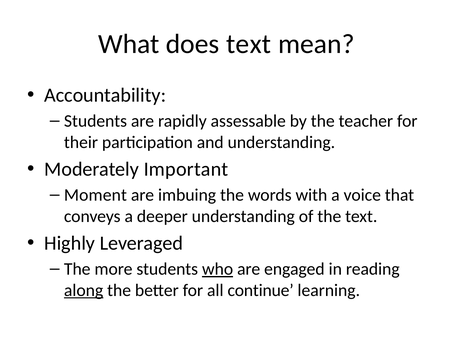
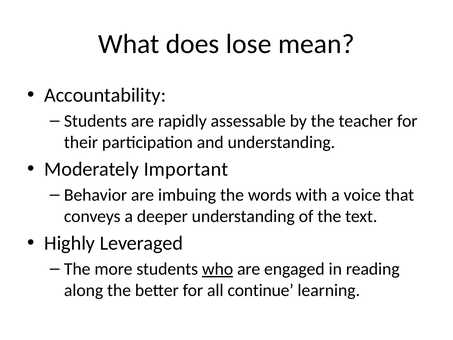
does text: text -> lose (249, 44)
Moment: Moment -> Behavior (96, 195)
along underline: present -> none (84, 290)
